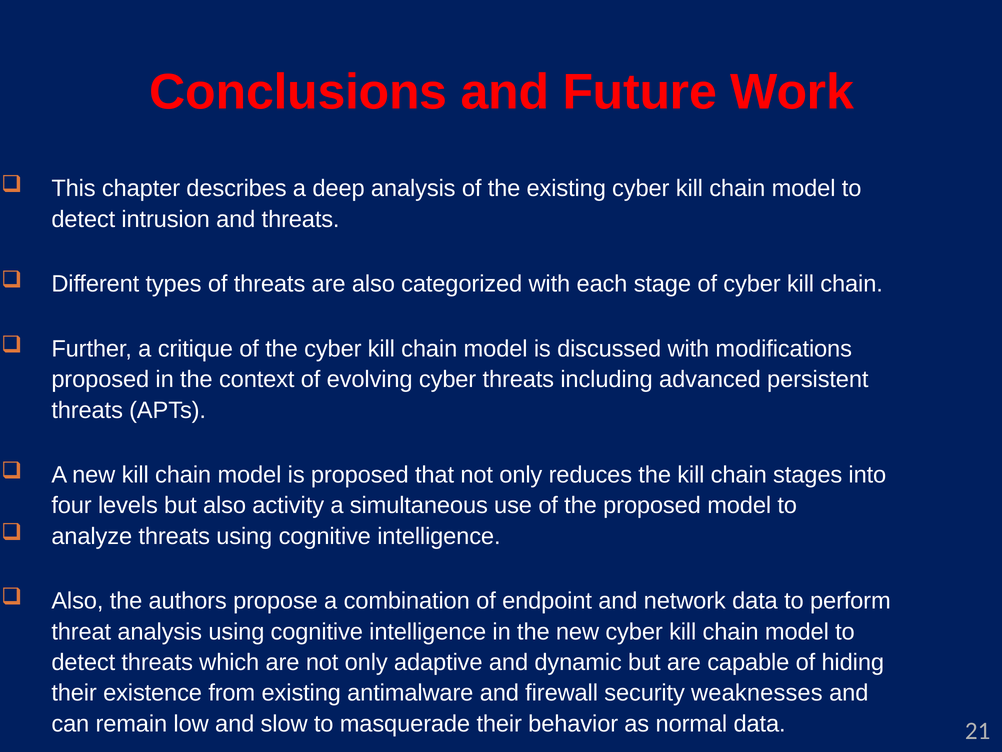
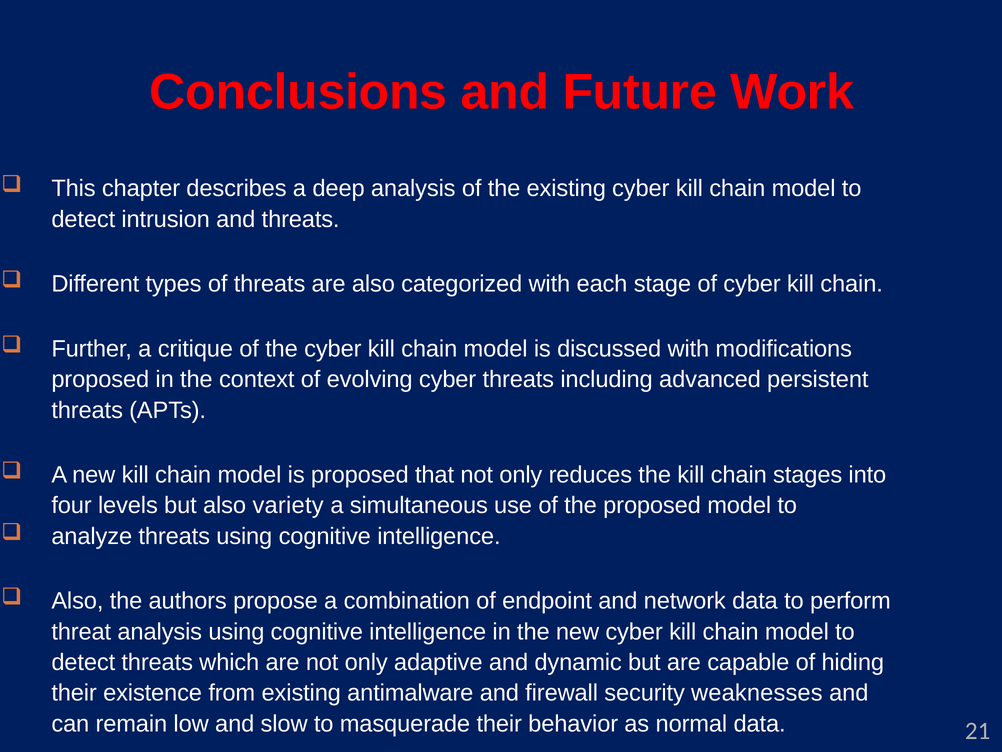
activity: activity -> variety (288, 505)
